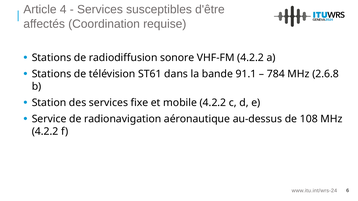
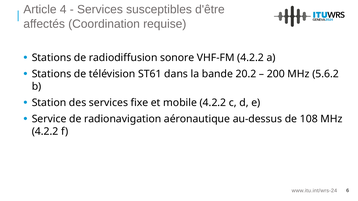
91.1: 91.1 -> 20.2 (246, 74)
784: 784 -> 200 (276, 74)
2.6.8: 2.6.8 -> 5.6.2 (326, 74)
